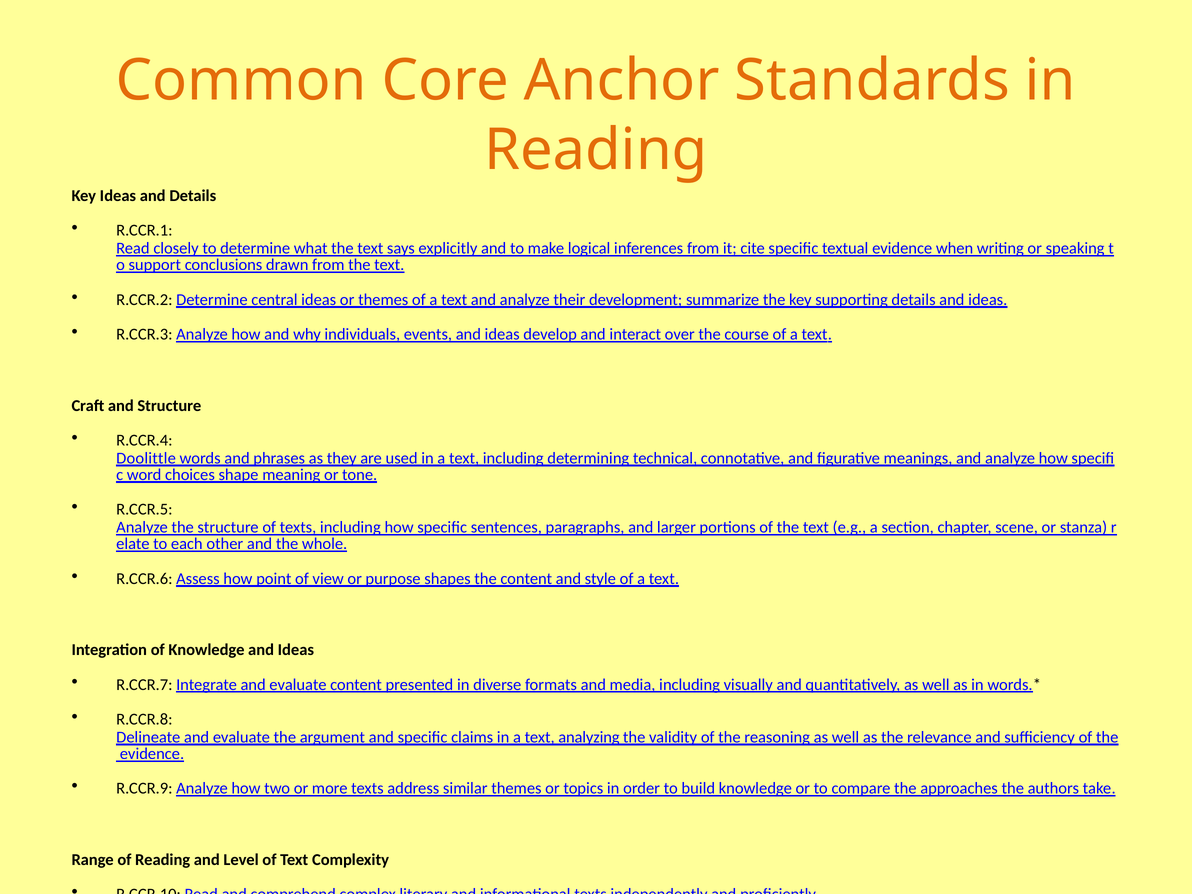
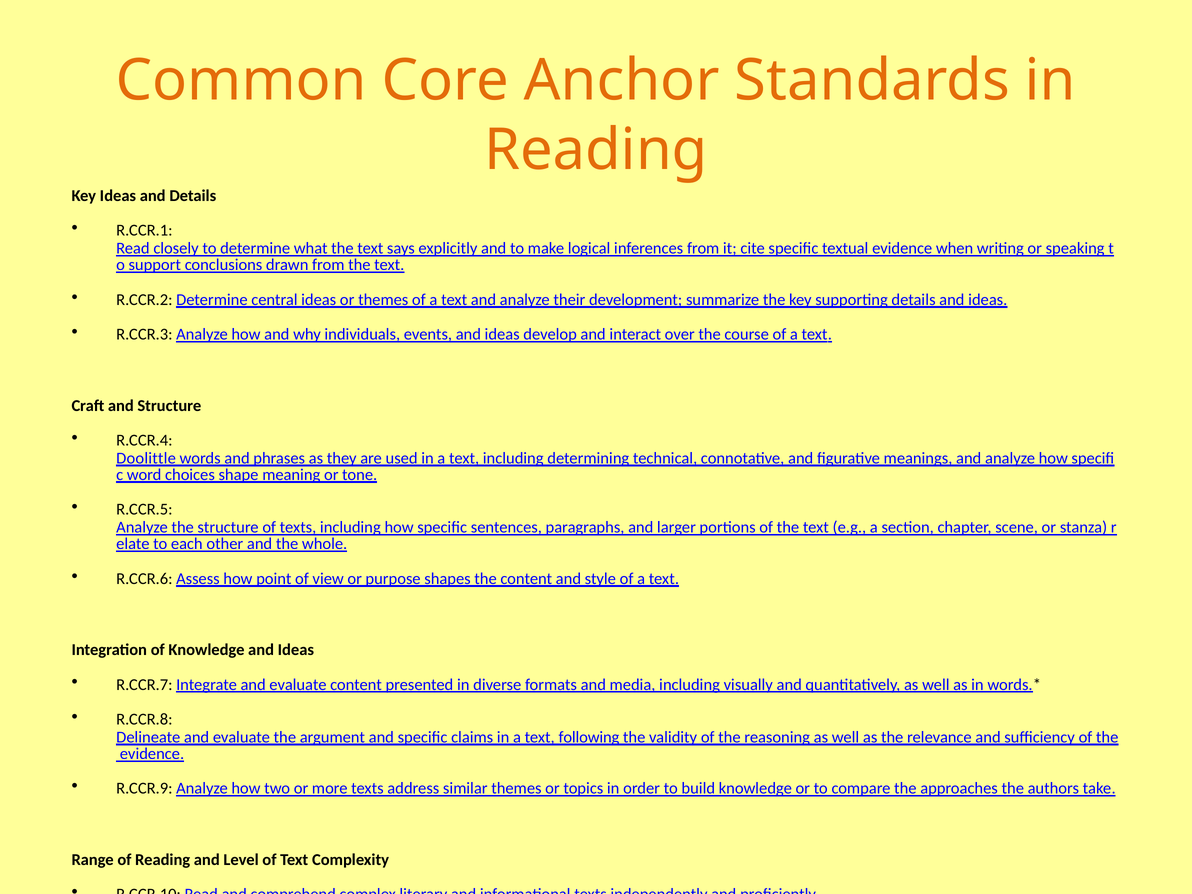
analyzing: analyzing -> following (589, 737)
